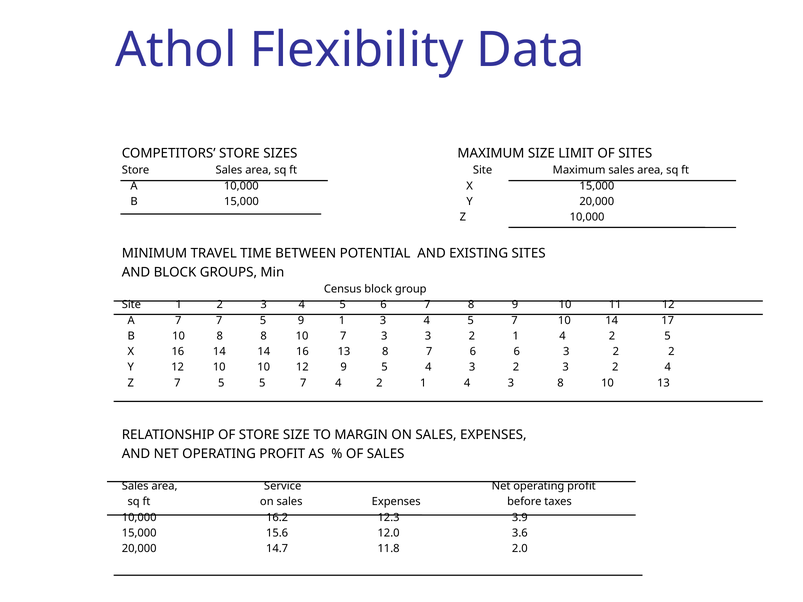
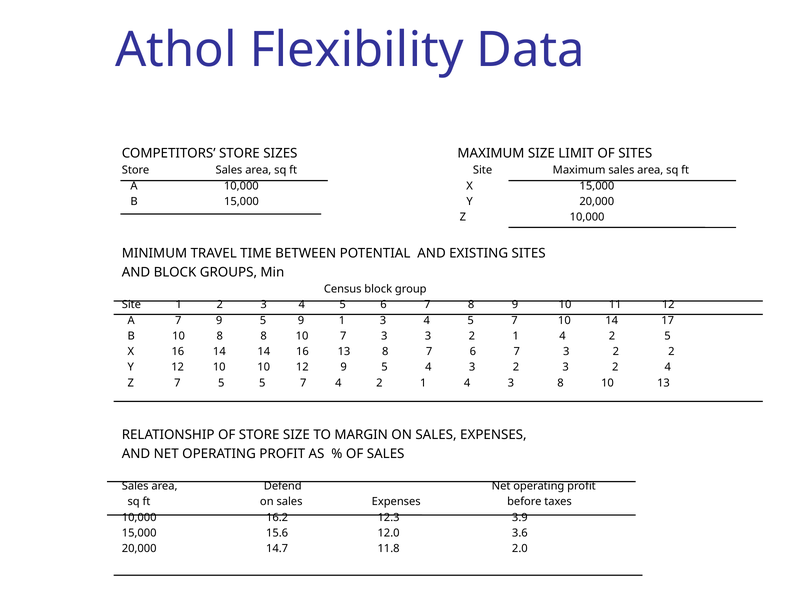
7 7: 7 -> 9 (219, 320)
7 6 6: 6 -> 7 (517, 352)
Service: Service -> Defend (283, 486)
